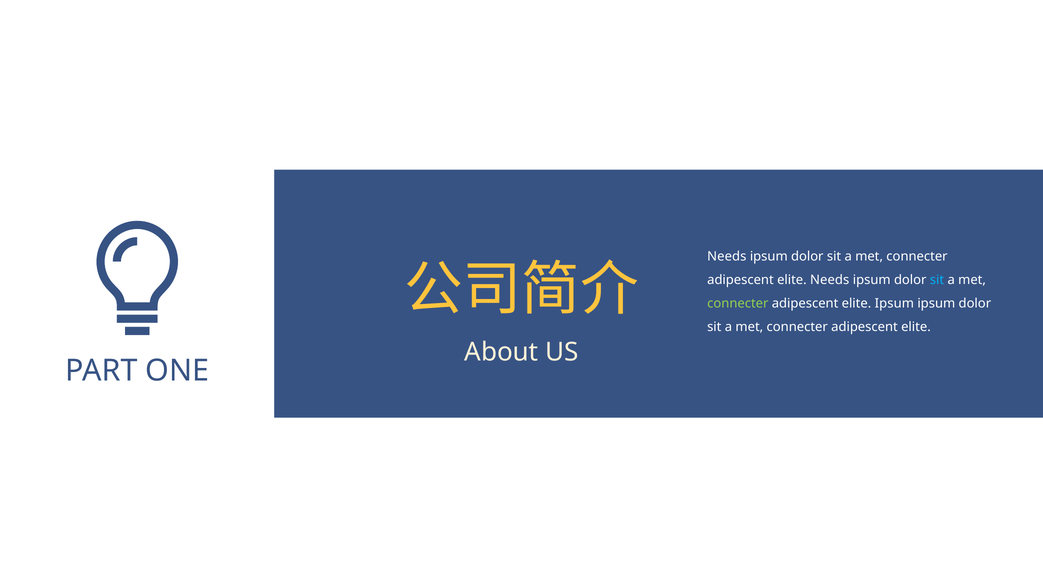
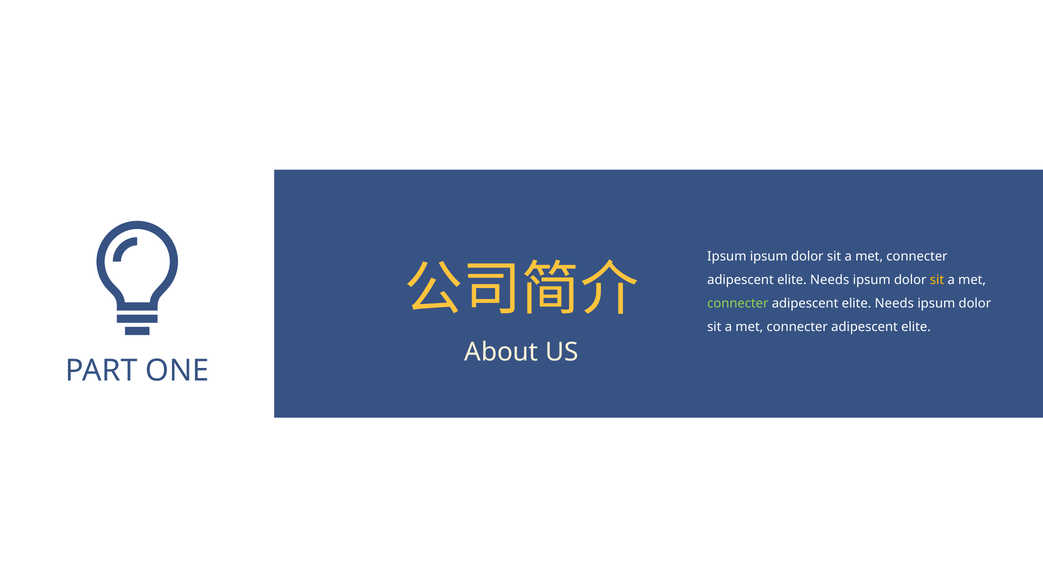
Needs: Needs -> Ipsum (727, 256)
sit colour: light blue -> yellow (937, 280)
Ipsum: Ipsum -> Needs (894, 303)
